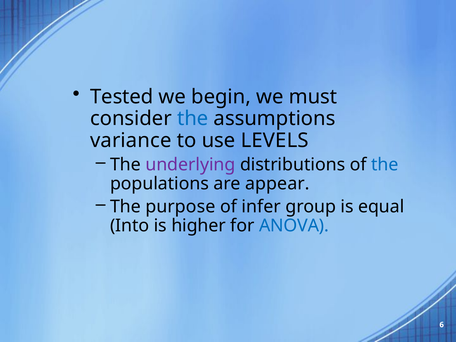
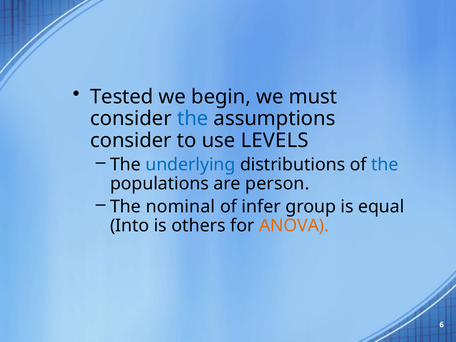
variance: variance -> consider (131, 141)
underlying colour: purple -> blue (190, 165)
appear: appear -> person (277, 184)
purpose: purpose -> nominal (180, 207)
higher: higher -> others (199, 226)
ANOVA colour: blue -> orange (294, 226)
